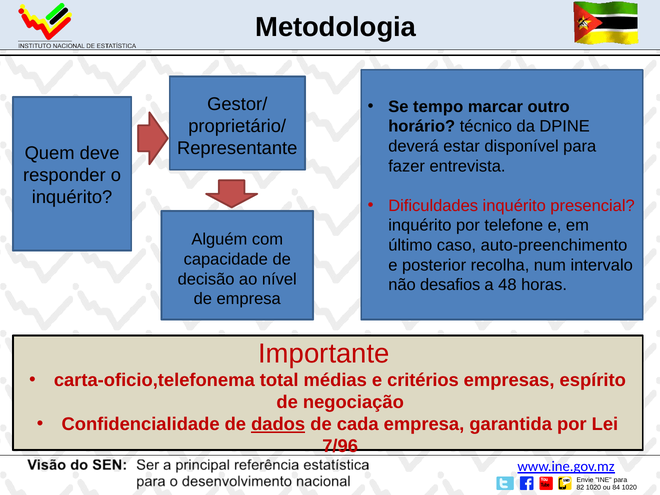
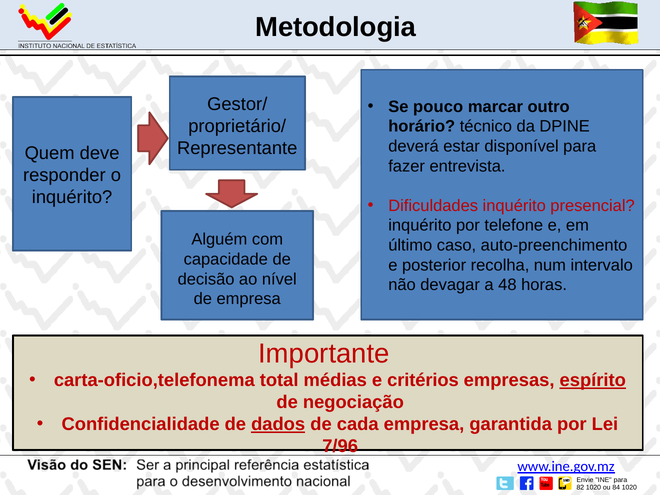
tempo: tempo -> pouco (438, 107)
desafios: desafios -> devagar (450, 285)
espírito underline: none -> present (593, 380)
